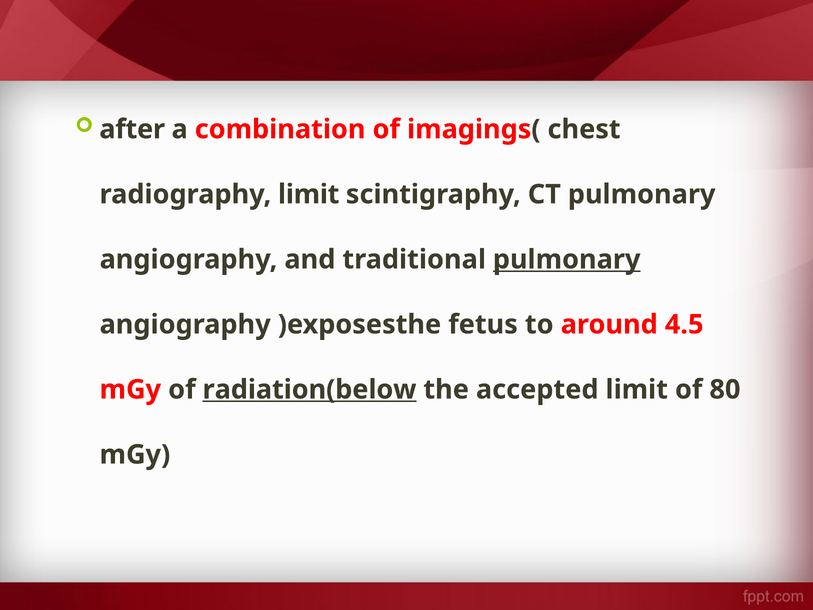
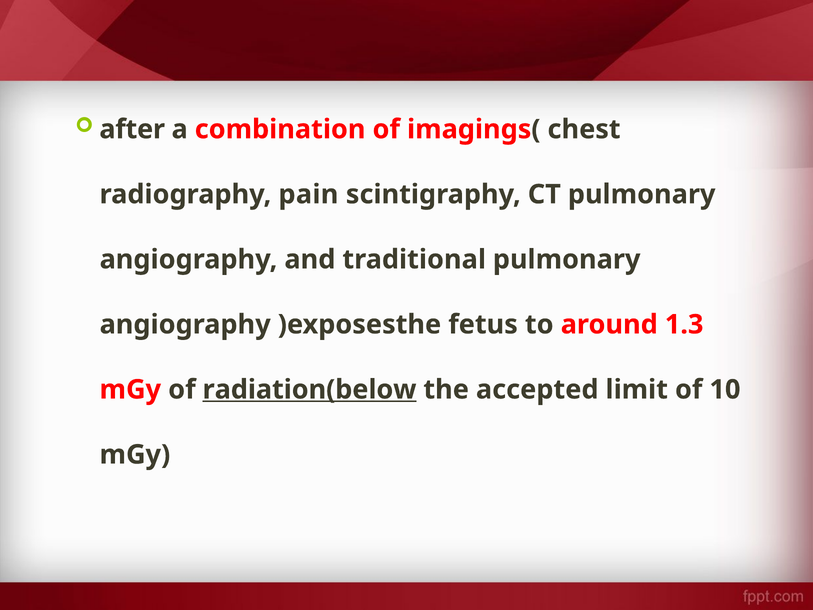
radiography limit: limit -> pain (308, 194)
pulmonary underline: present -> none (567, 259)
4.5: 4.5 -> 1.3 (684, 324)
80: 80 -> 10 (725, 389)
